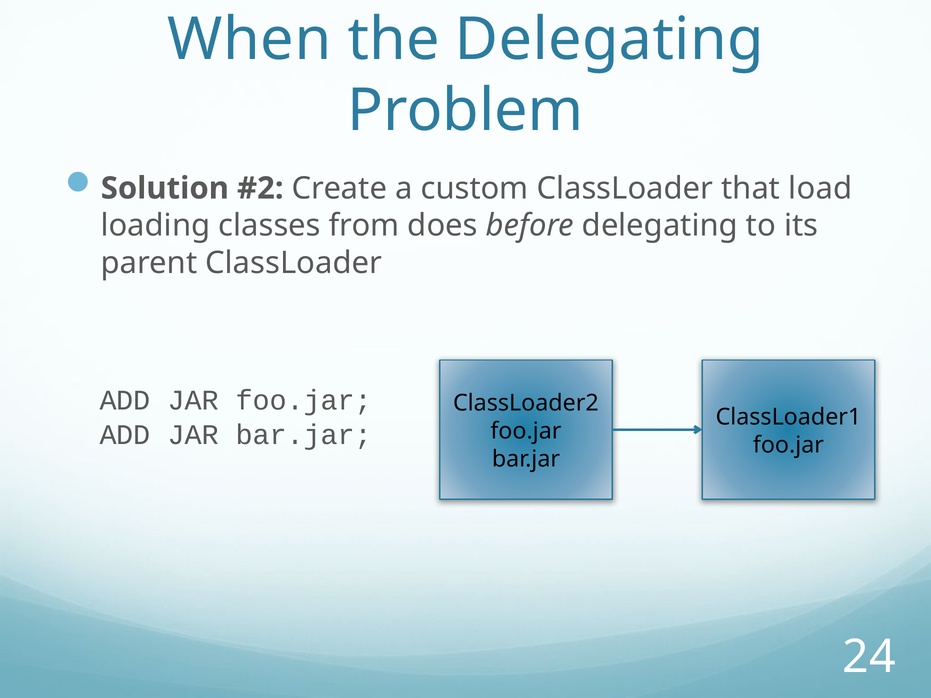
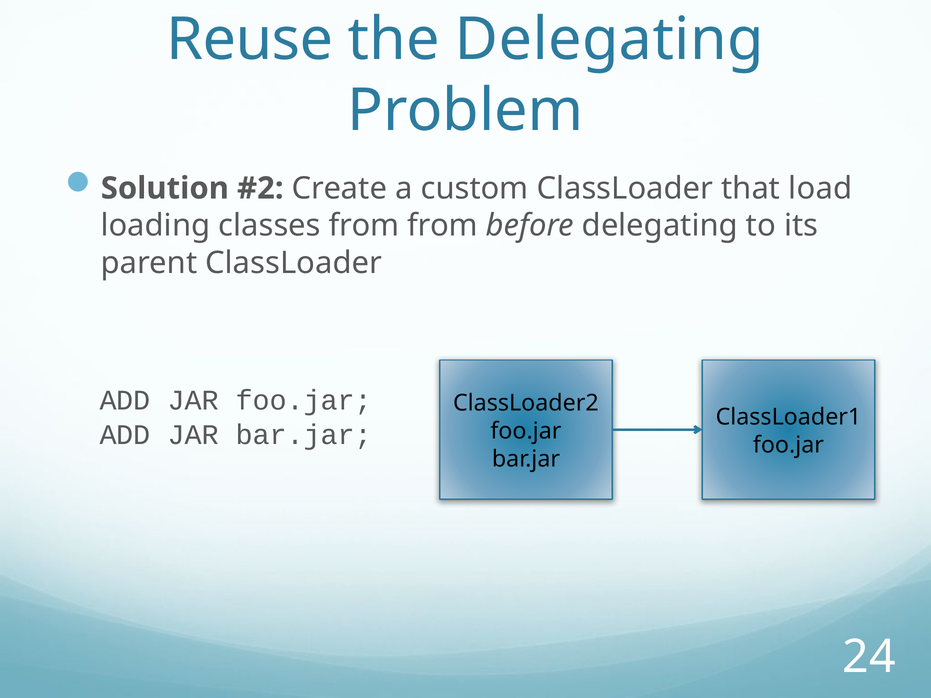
When: When -> Reuse (250, 39)
from does: does -> from (443, 226)
